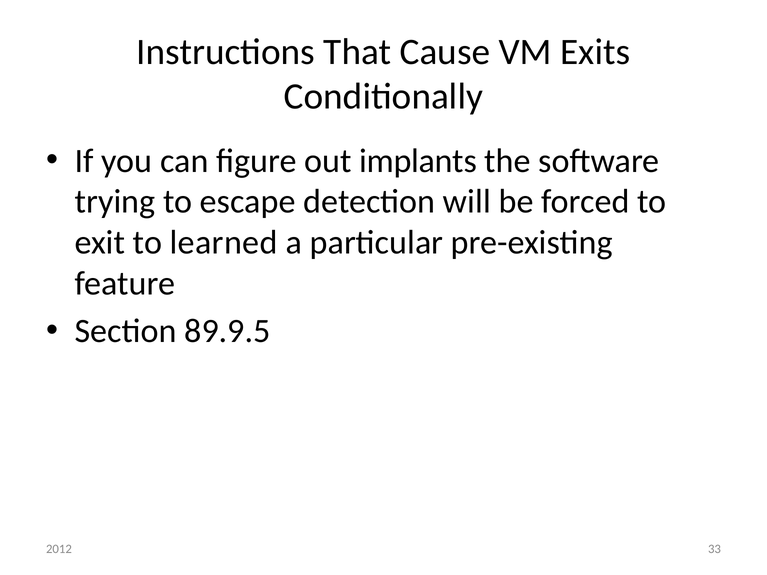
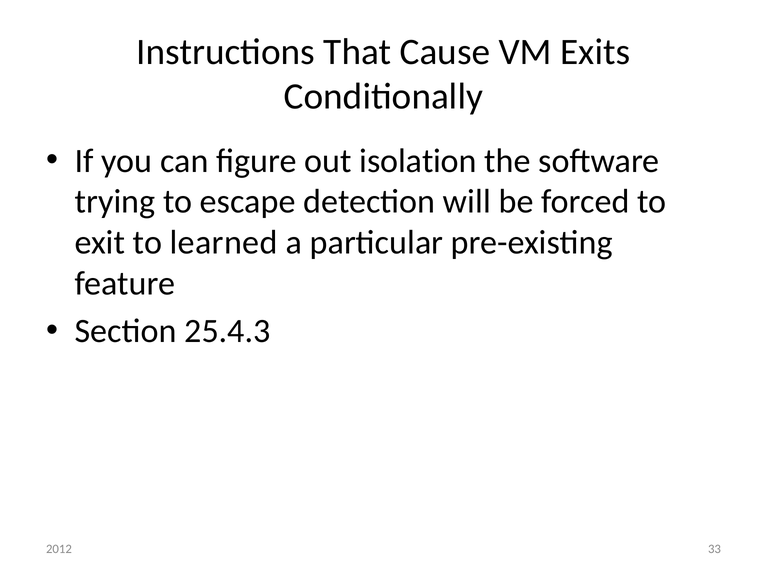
implants: implants -> isolation (418, 161)
89.9.5: 89.9.5 -> 25.4.3 (227, 331)
